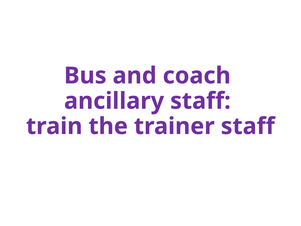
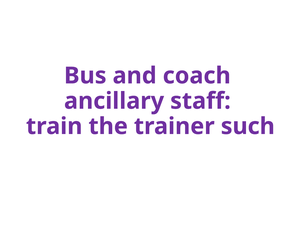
trainer staff: staff -> such (248, 126)
